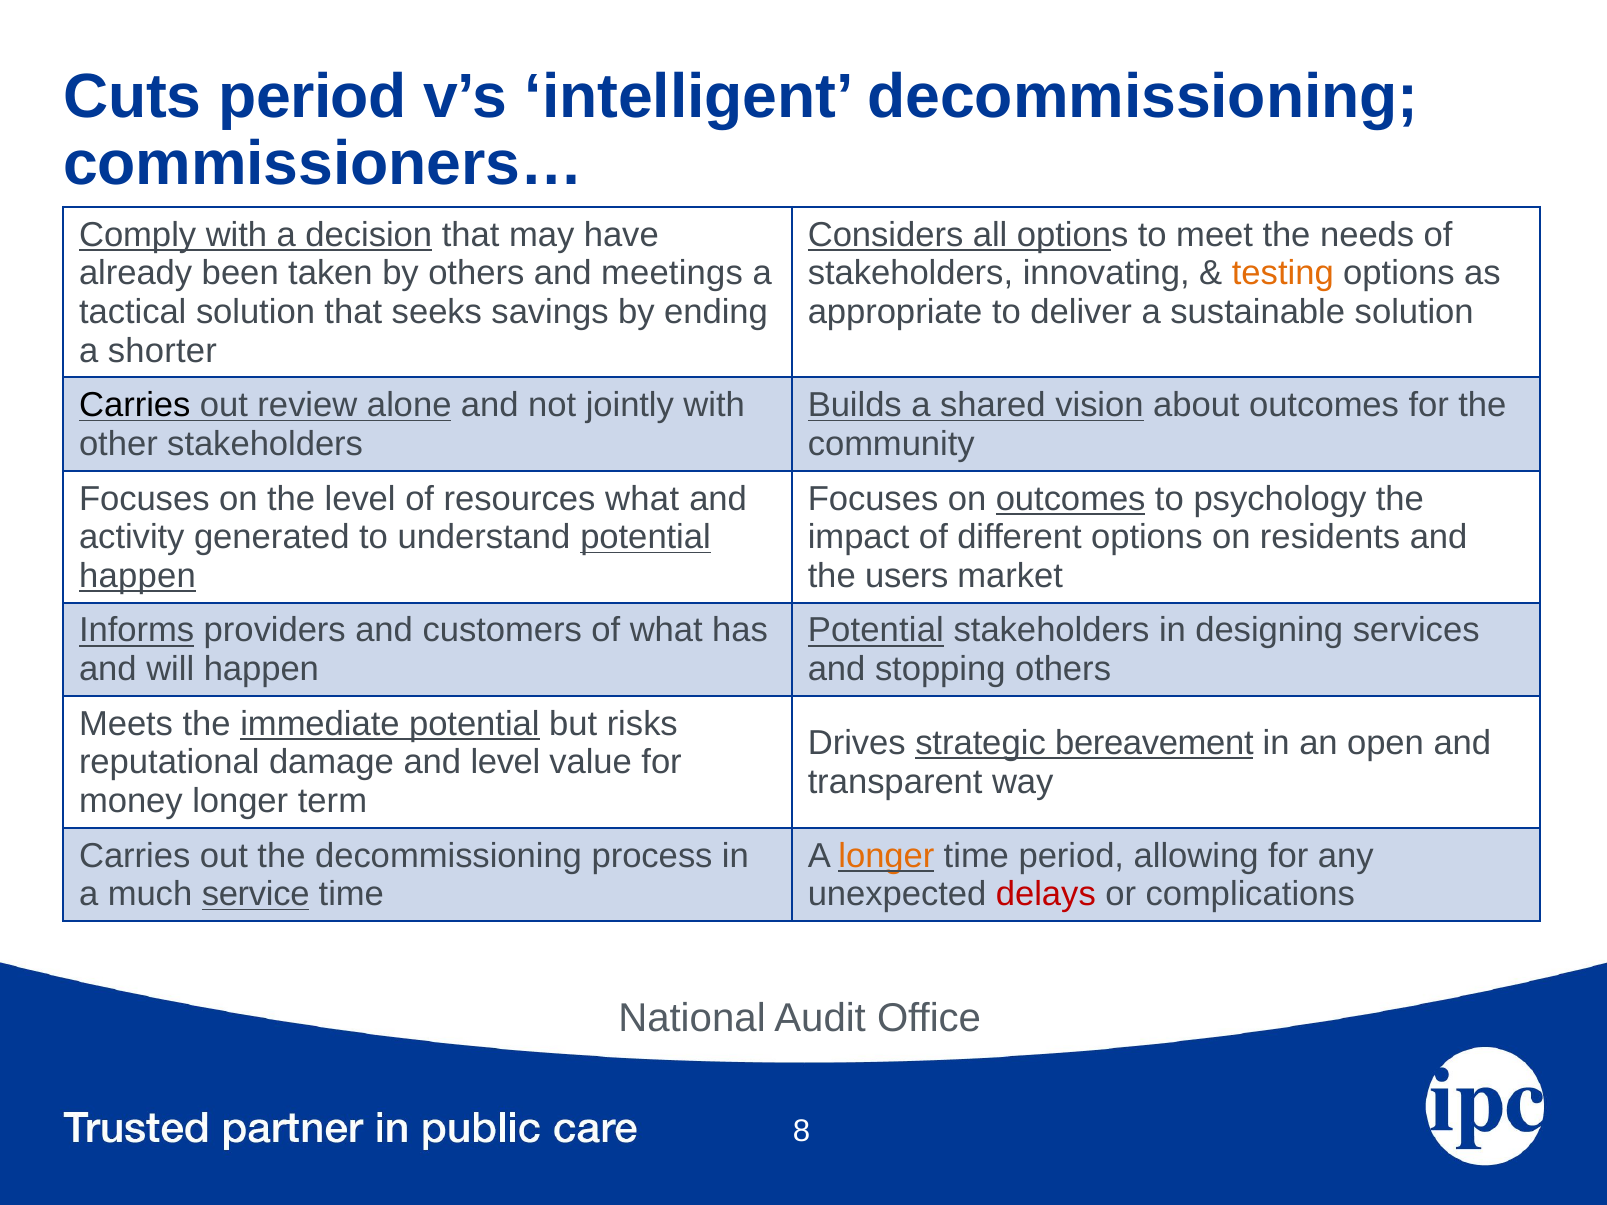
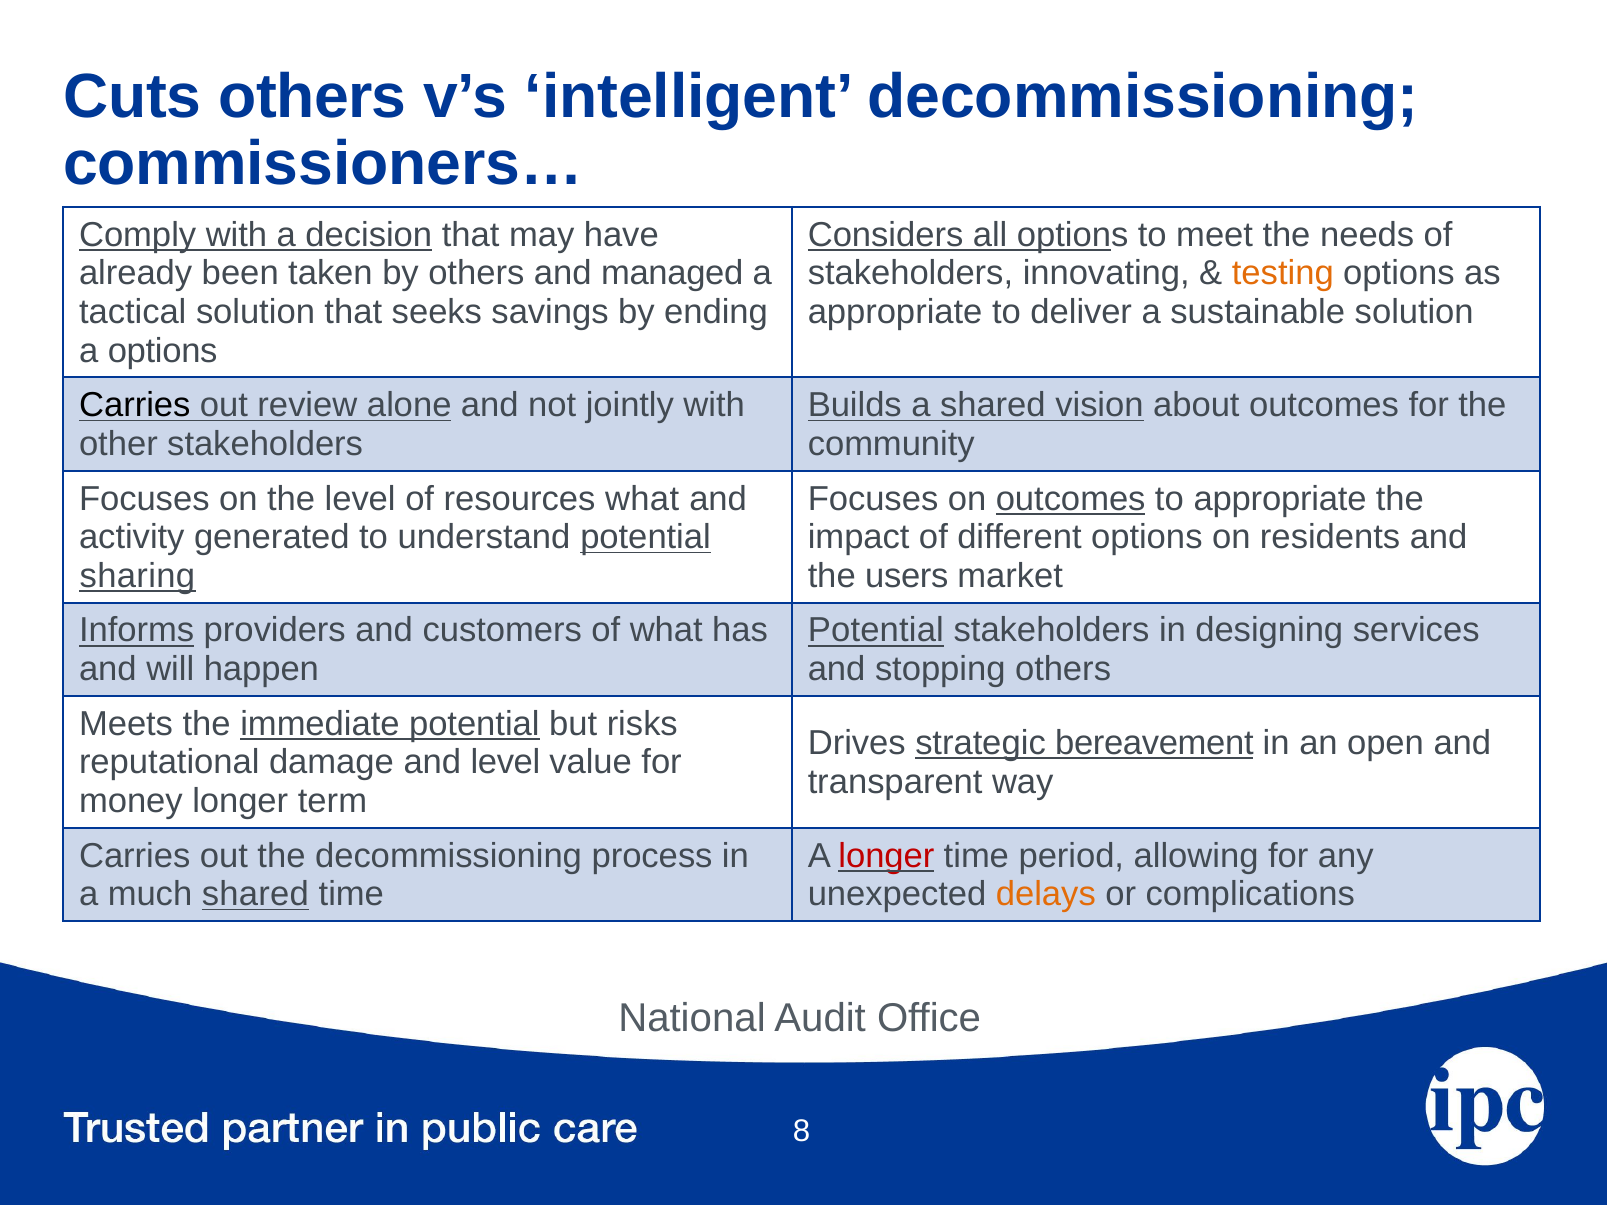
Cuts period: period -> others (313, 97)
meetings: meetings -> managed (672, 273)
a shorter: shorter -> options (163, 351)
to psychology: psychology -> appropriate (1280, 499)
happen: happen -> sharing (137, 576)
longer colour: orange -> red (886, 856)
much service: service -> shared (255, 894)
delays colour: red -> orange (1046, 894)
